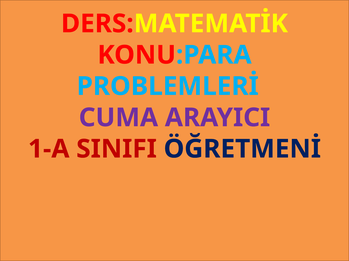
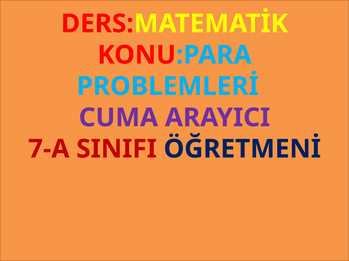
1-A: 1-A -> 7-A (49, 149)
